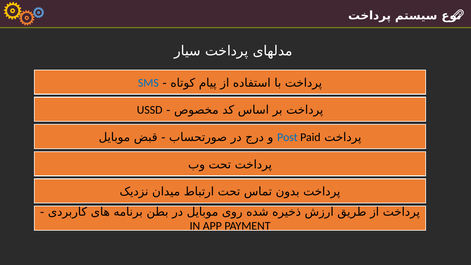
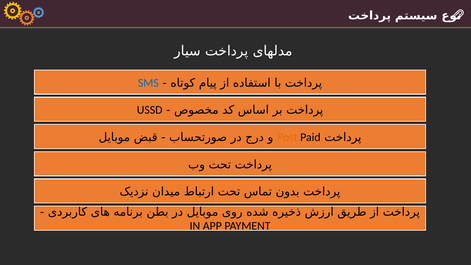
Post colour: blue -> orange (287, 137)
